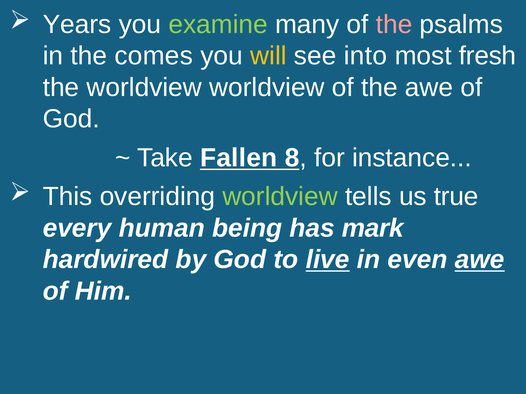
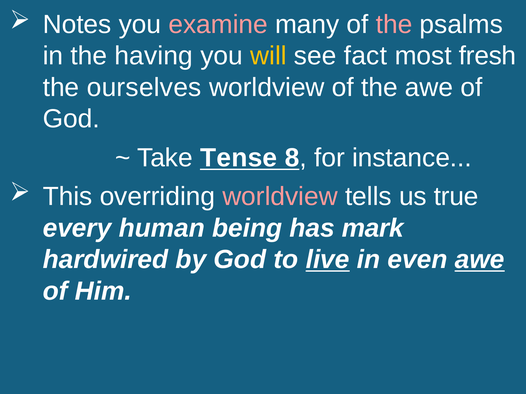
Years: Years -> Notes (77, 24)
examine colour: light green -> pink (218, 24)
comes: comes -> having (154, 56)
into: into -> fact (365, 56)
the worldview: worldview -> ourselves (144, 87)
Fallen: Fallen -> Tense (239, 158)
worldview colour: light green -> pink (280, 197)
